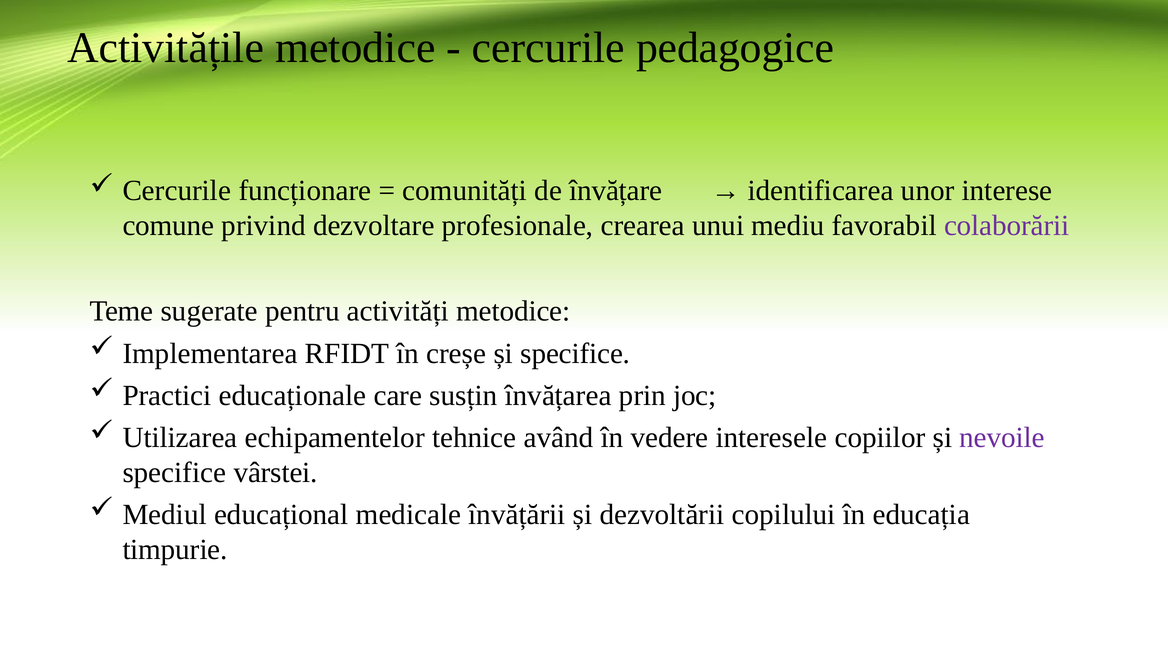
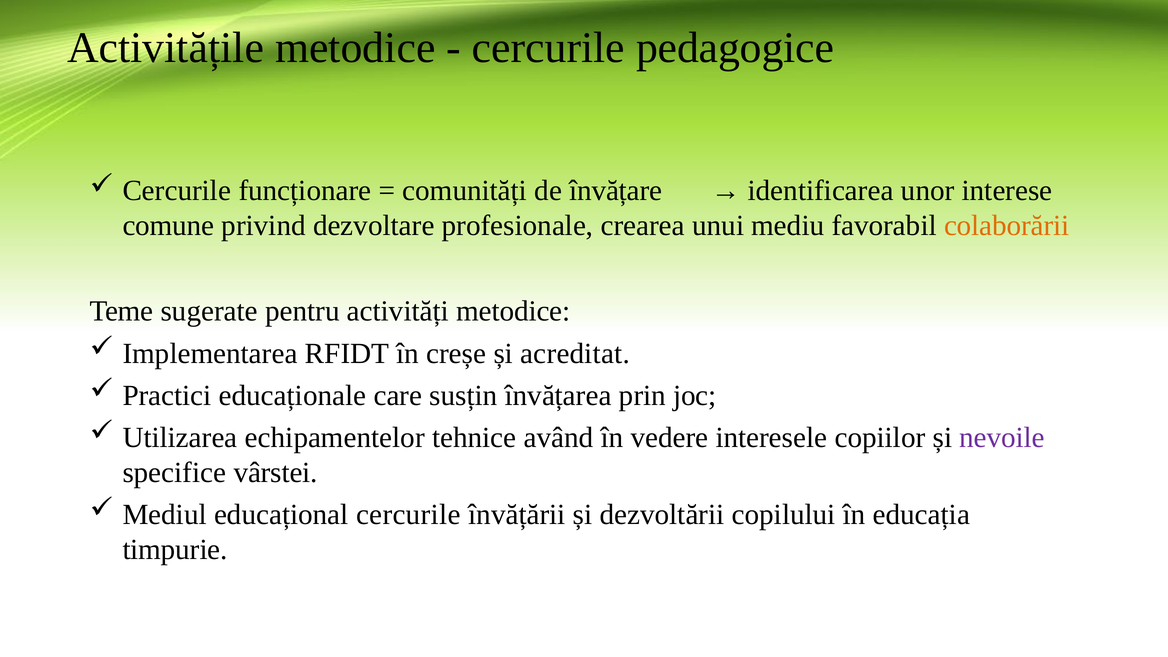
colaborării colour: purple -> orange (1007, 226)
și specifice: specifice -> acreditat (575, 353)
educațional medicale: medicale -> cercurile (408, 515)
